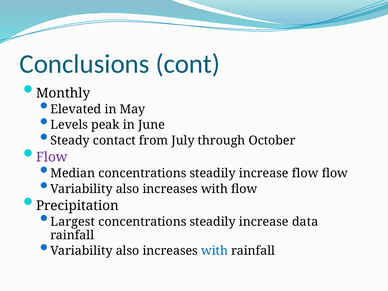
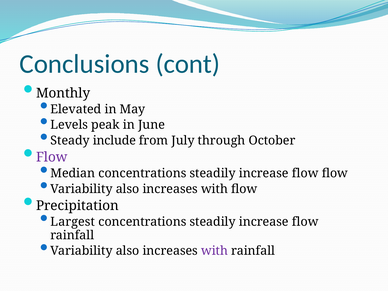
contact: contact -> include (114, 141)
data: data -> flow (305, 222)
with colour: blue -> purple (215, 251)
